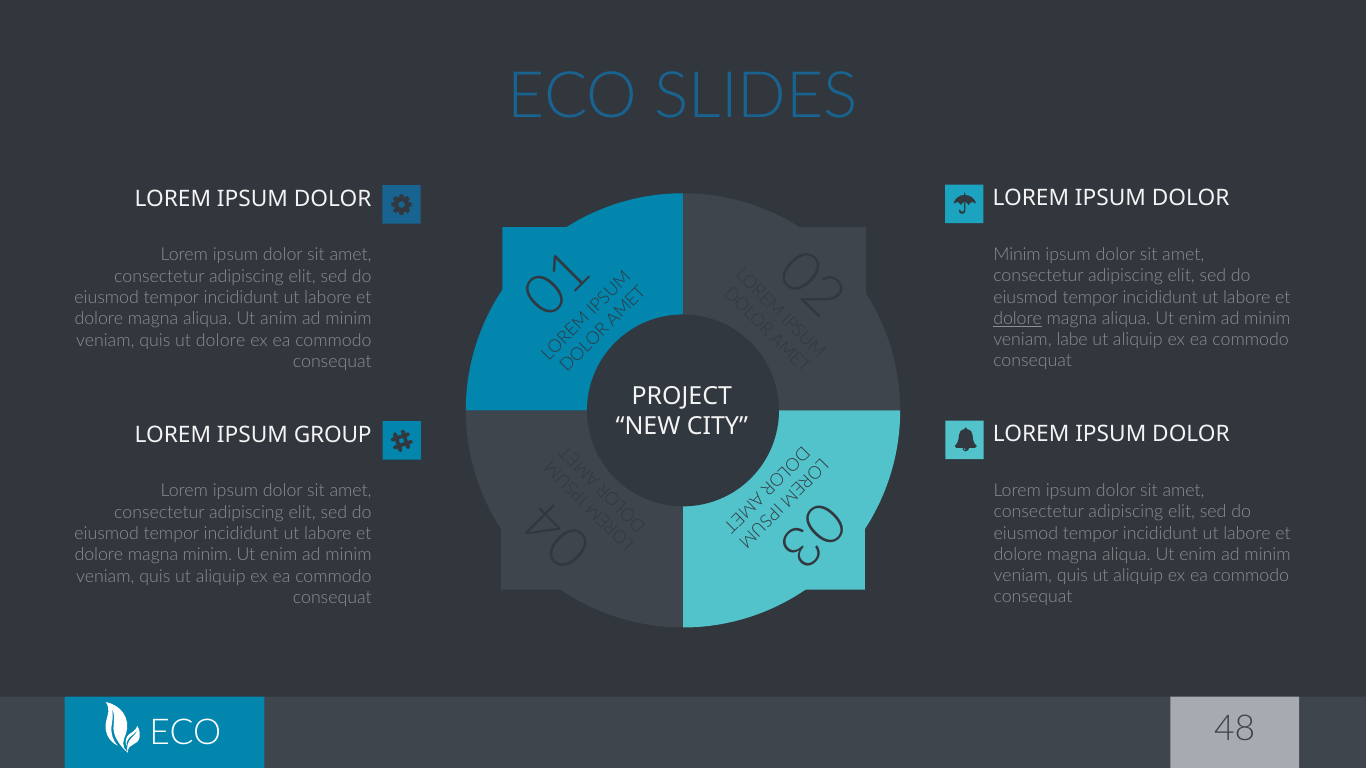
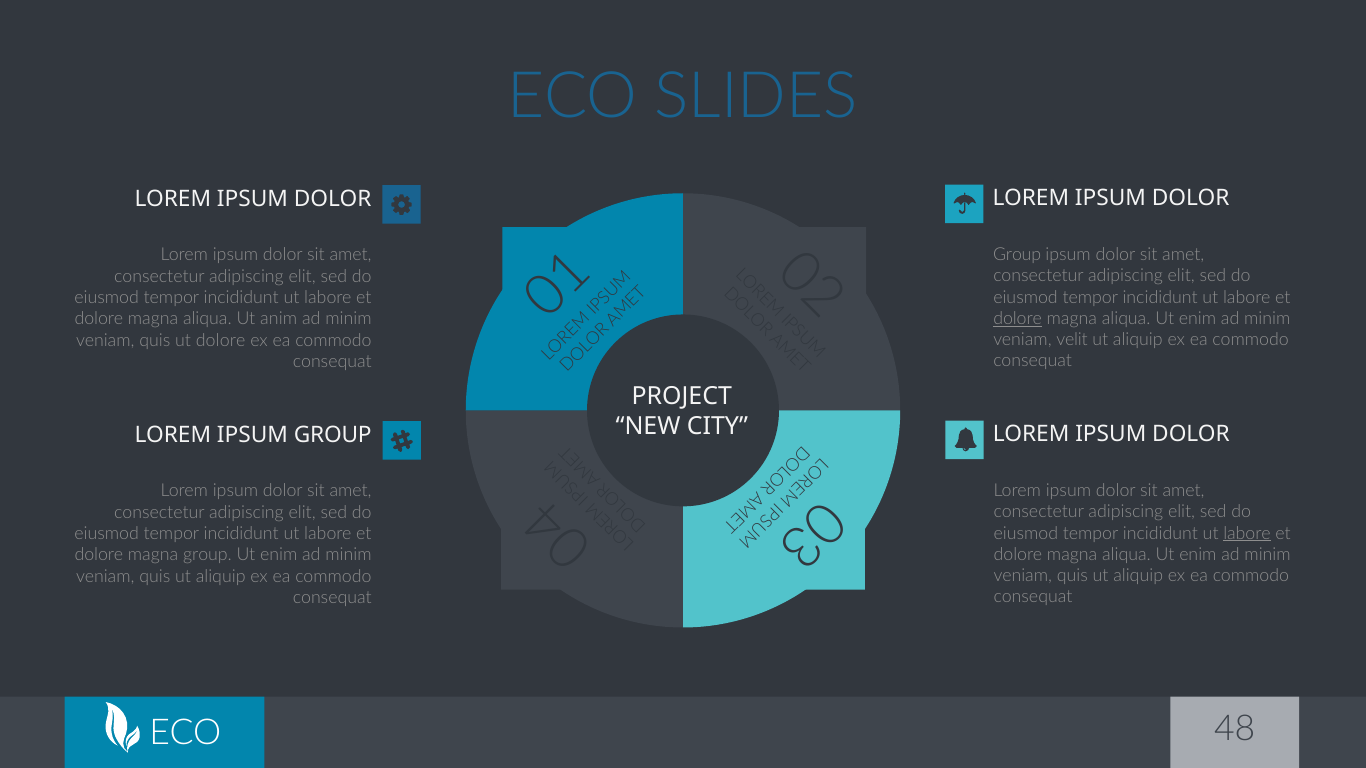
Minim: Minim -> Group (1017, 255)
labe: labe -> velit (1072, 340)
labore underline: none -> present (1247, 533)
magna minim: minim -> group (207, 555)
